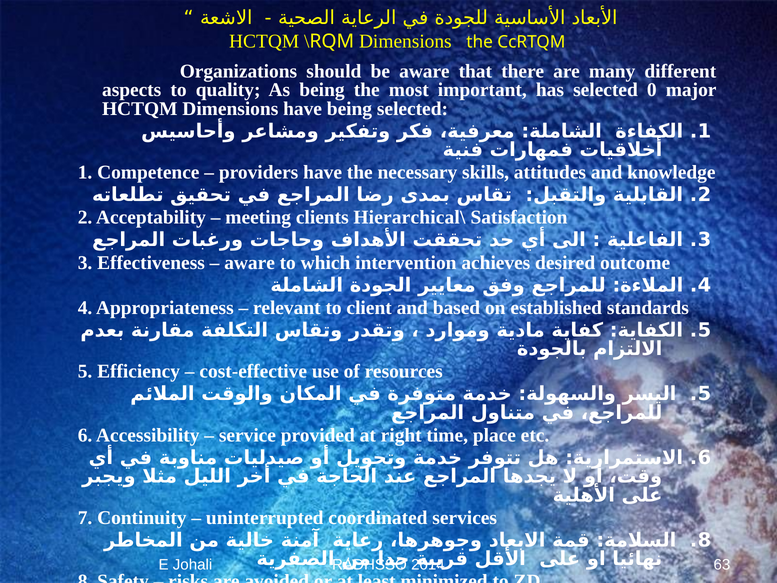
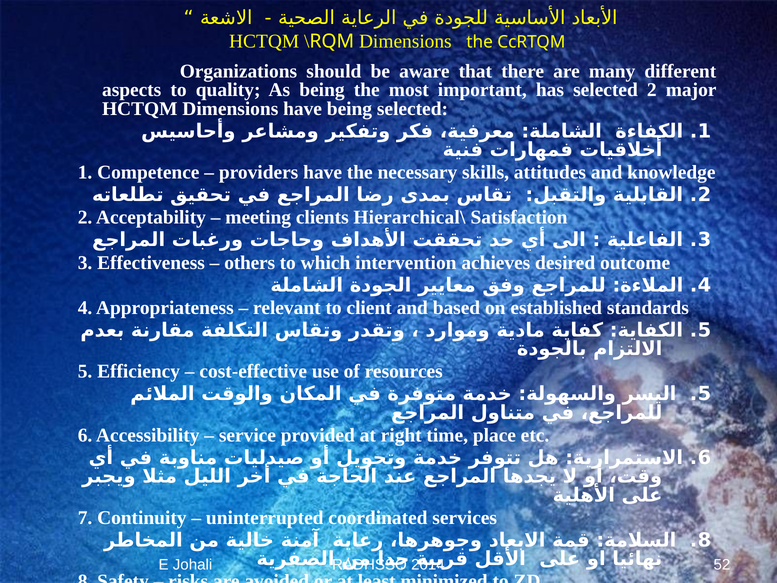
selected 0: 0 -> 2 (652, 90)
aware: aware -> others (250, 262)
63: 63 -> 52 (722, 564)
